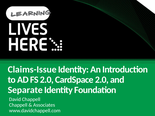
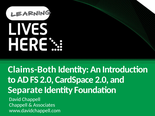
Claims-Issue: Claims-Issue -> Claims-Both (32, 70)
